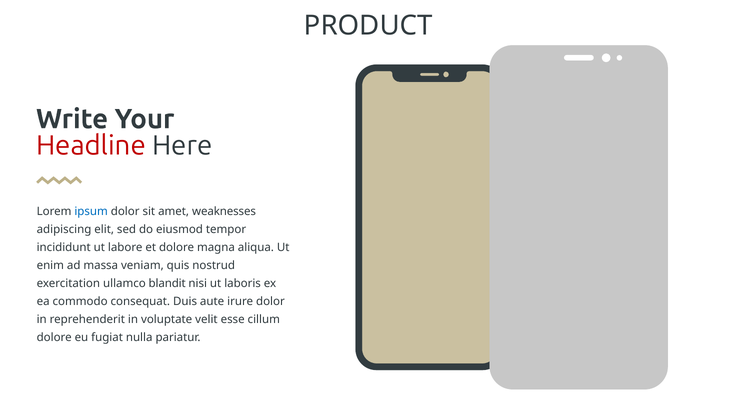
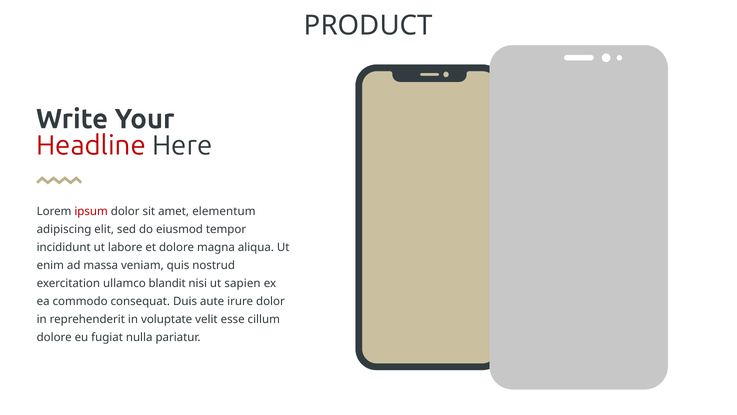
ipsum colour: blue -> red (91, 211)
weaknesses: weaknesses -> elementum (224, 211)
laboris: laboris -> sapien (243, 283)
